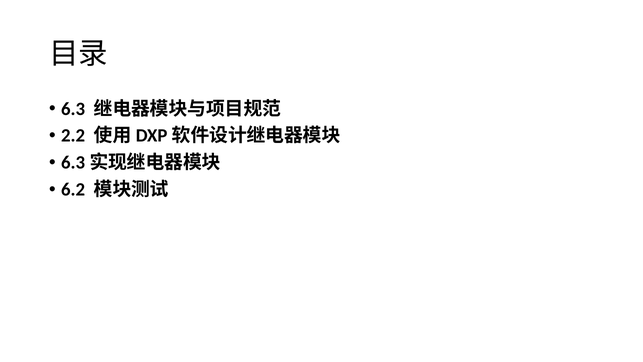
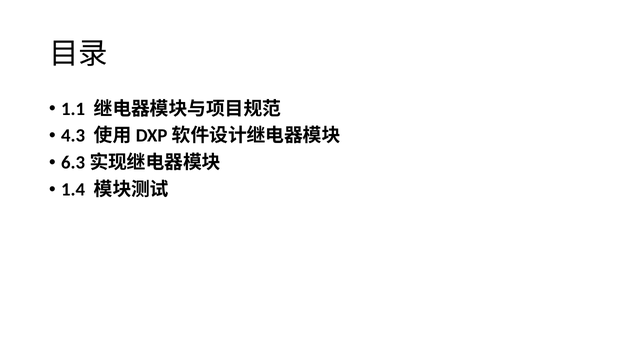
6.3: 6.3 -> 1.1 (73, 109)
2.2: 2.2 -> 4.3 (73, 136)
6.2: 6.2 -> 1.4 (73, 190)
